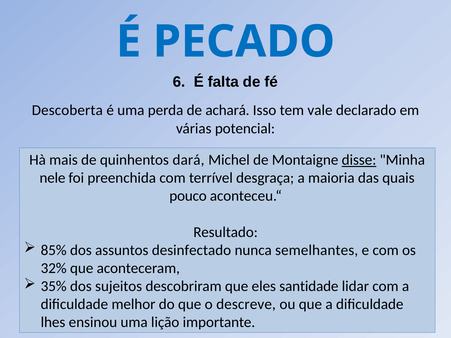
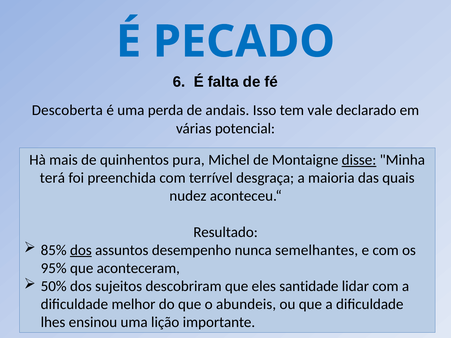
achará: achará -> andais (227, 110)
dará: dará -> pura (188, 160)
nele: nele -> terá (52, 178)
pouco: pouco -> nudez (188, 196)
dos underline: none -> present (81, 250)
desinfectado: desinfectado -> desempenho (192, 250)
32%: 32% -> 95% (54, 268)
35%: 35% -> 50% (54, 286)
descreve: descreve -> abundeis (246, 304)
